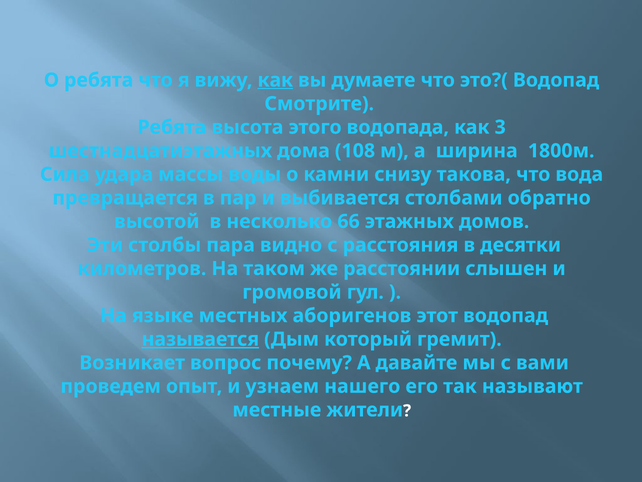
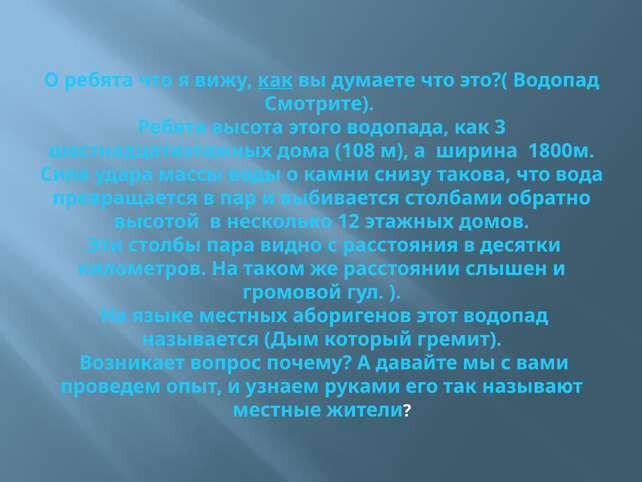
66: 66 -> 12 (349, 221)
называется underline: present -> none (200, 339)
нашего: нашего -> руками (362, 386)
